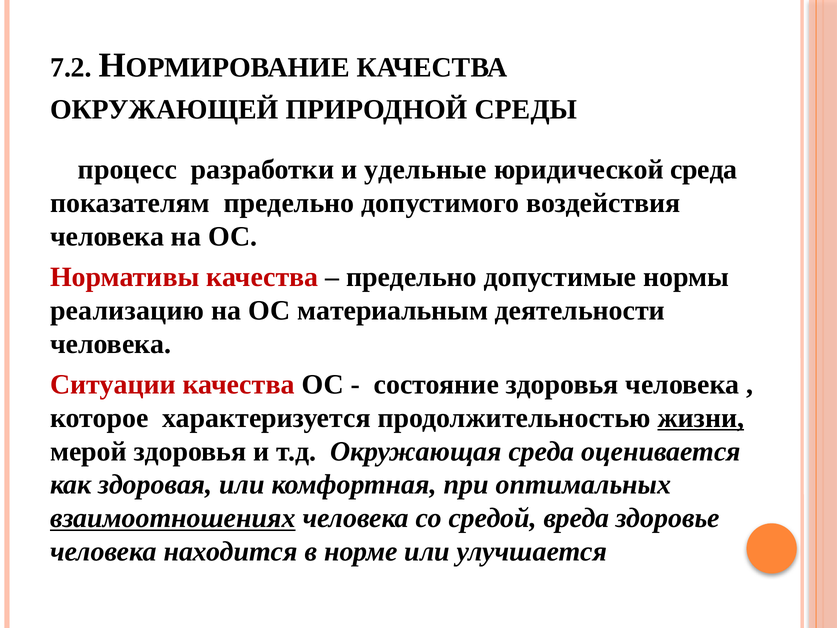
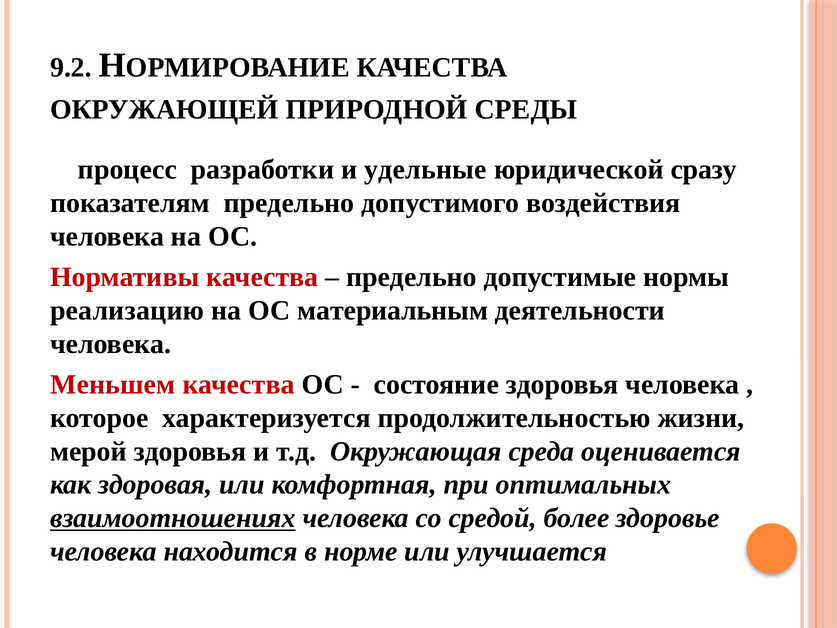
7.2: 7.2 -> 9.2 (71, 68)
юридической среда: среда -> сразу (704, 169)
Ситуации: Ситуации -> Меньшем (113, 384)
жизни underline: present -> none (701, 418)
вреда: вреда -> более (576, 518)
